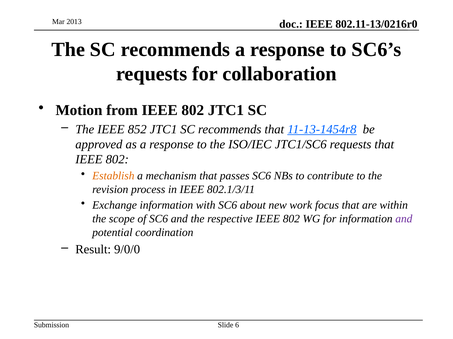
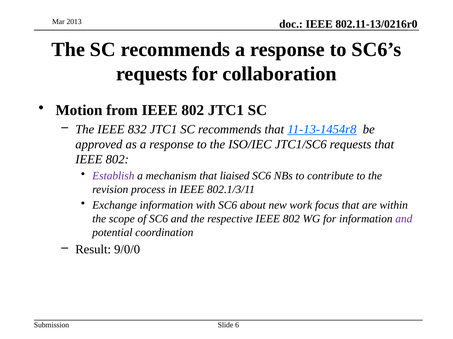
852: 852 -> 832 (137, 129)
Establish colour: orange -> purple (113, 176)
passes: passes -> liaised (235, 176)
